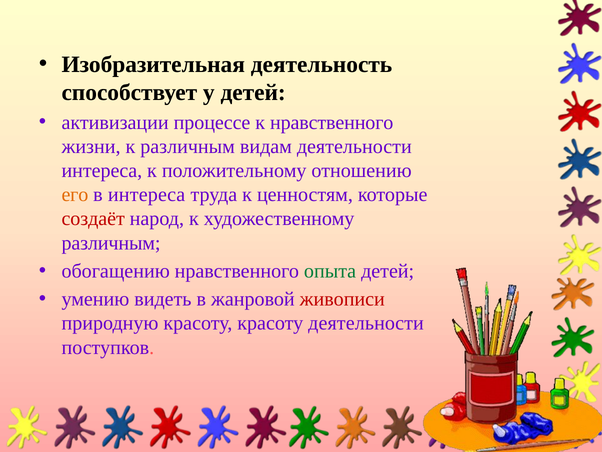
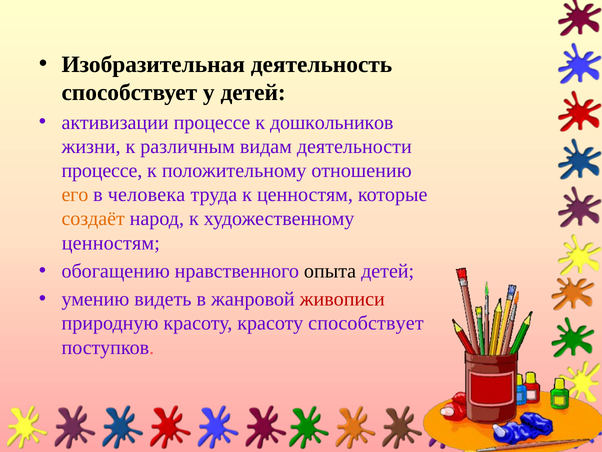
к нравственного: нравственного -> дошкольников (332, 122)
интереса: интереса -> процессе (102, 170)
в интереса: интереса -> человека (147, 195)
создаёт colour: red -> orange (93, 219)
различным: различным -> ценностям (111, 243)
опыта colour: green -> black (330, 271)
красоту деятельности: деятельности -> способствует (366, 323)
